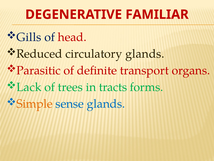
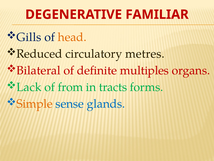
head colour: red -> orange (72, 37)
circulatory glands: glands -> metres (145, 54)
Parasitic: Parasitic -> Bilateral (38, 70)
transport: transport -> multiples (144, 70)
trees: trees -> from (70, 87)
